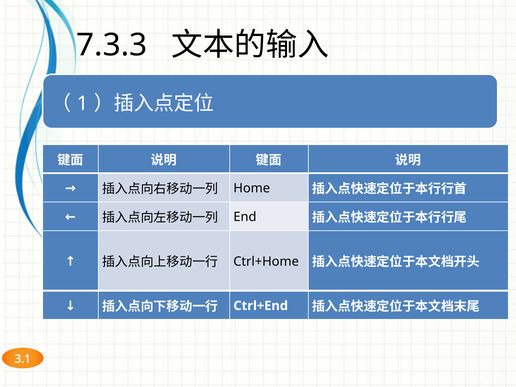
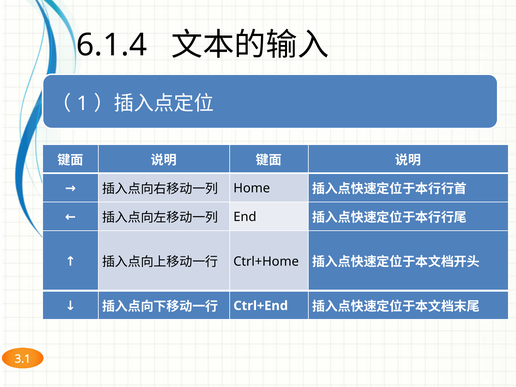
7.3.3: 7.3.3 -> 6.1.4 (112, 45)
